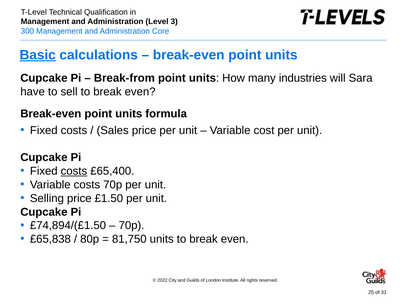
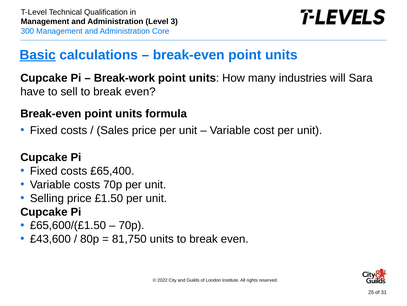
Break-from: Break-from -> Break-work (124, 78)
costs underline: present -> none (74, 171)
£74,894/(£1.50: £74,894/(£1.50 -> £65,600/(£1.50 (68, 225)
£65,838: £65,838 -> £43,600 (50, 239)
